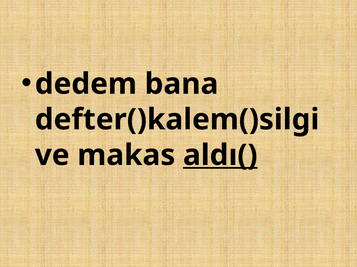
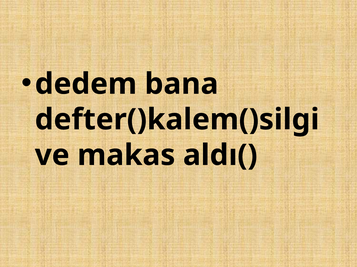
aldı( underline: present -> none (220, 156)
